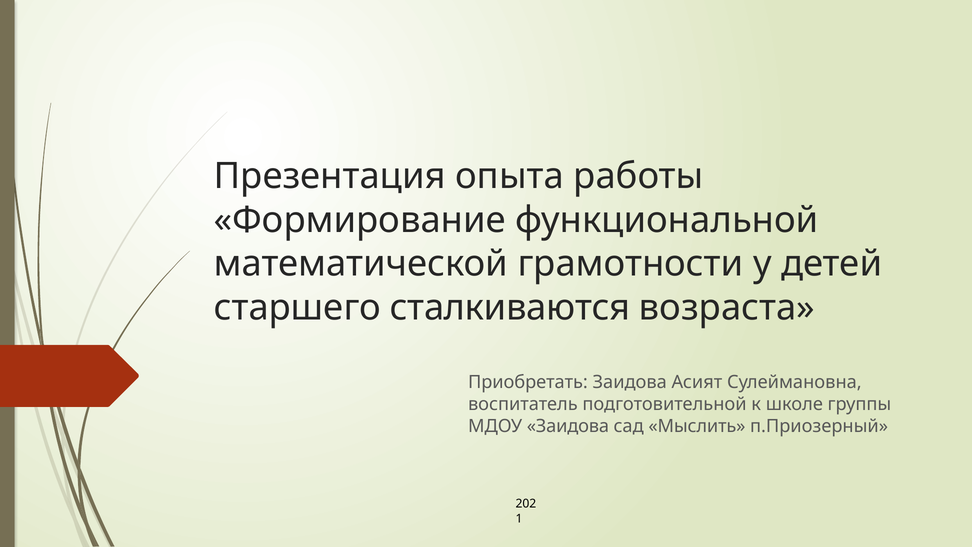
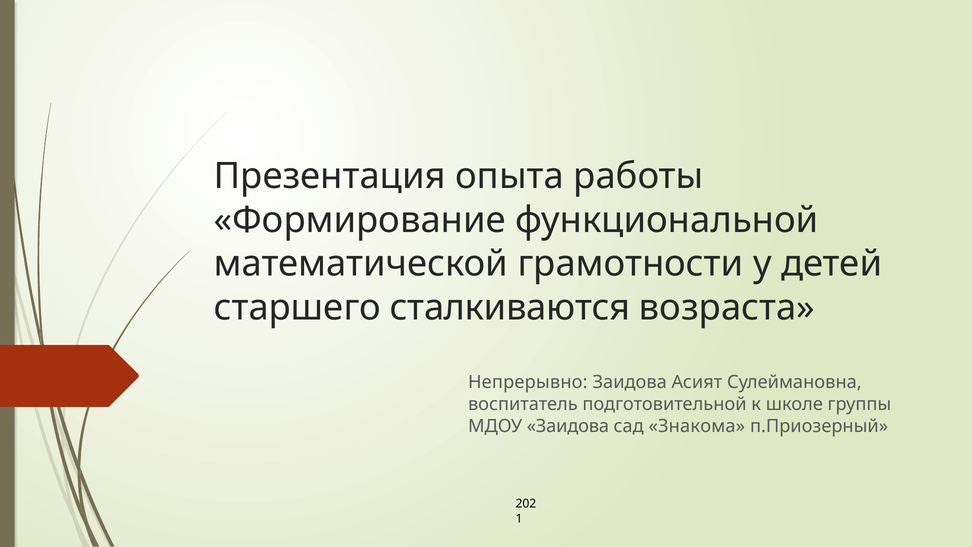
Приобретать: Приобретать -> Непрерывно (528, 382)
Мыслить: Мыслить -> Знакома (697, 426)
